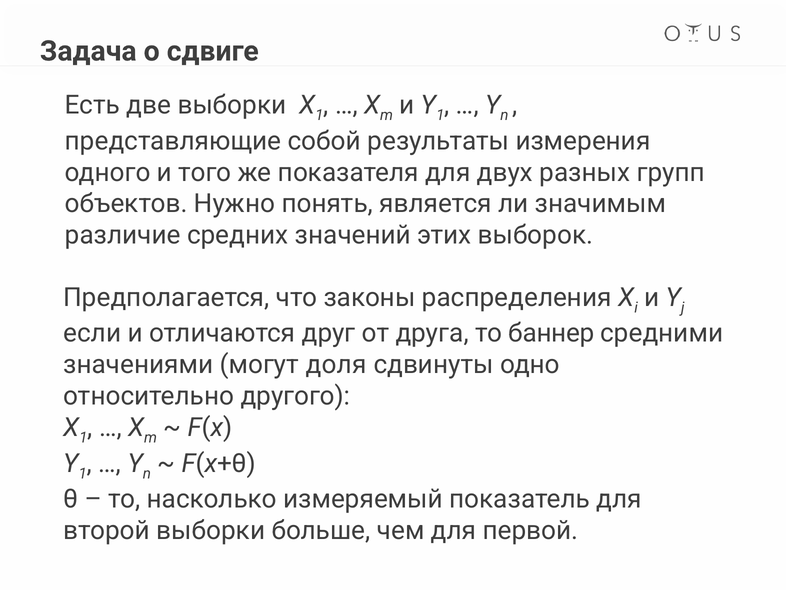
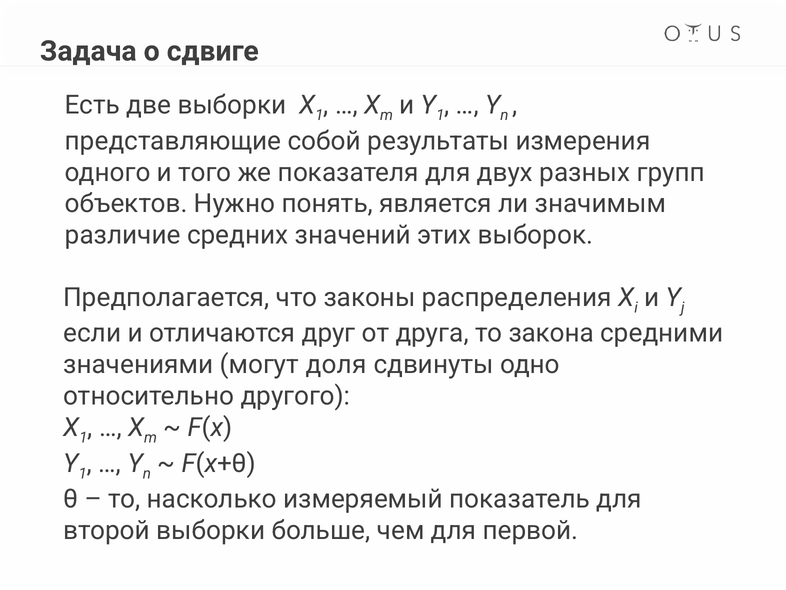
баннер: баннер -> закона (551, 333)
